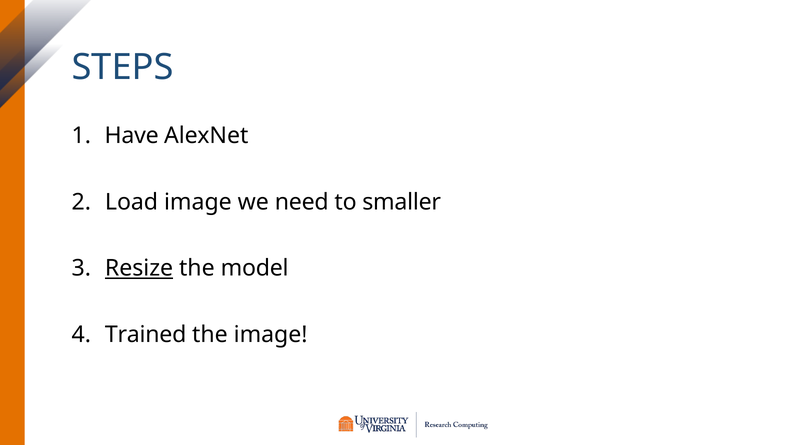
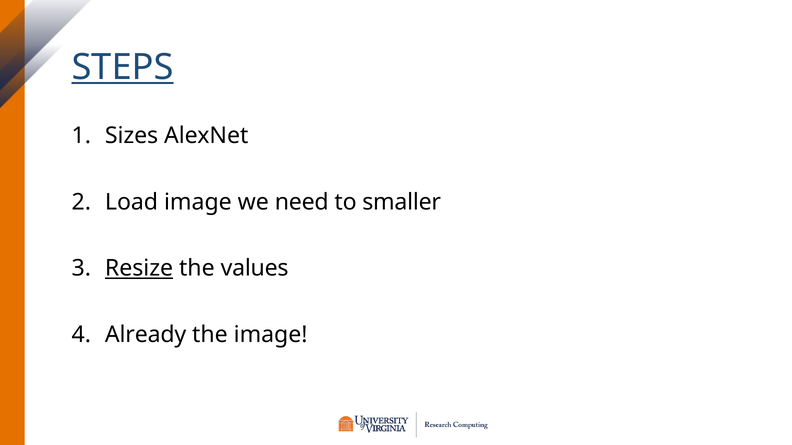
STEPS underline: none -> present (123, 67)
Have: Have -> Sizes (132, 136)
model: model -> values (255, 269)
Trained: Trained -> Already (146, 335)
